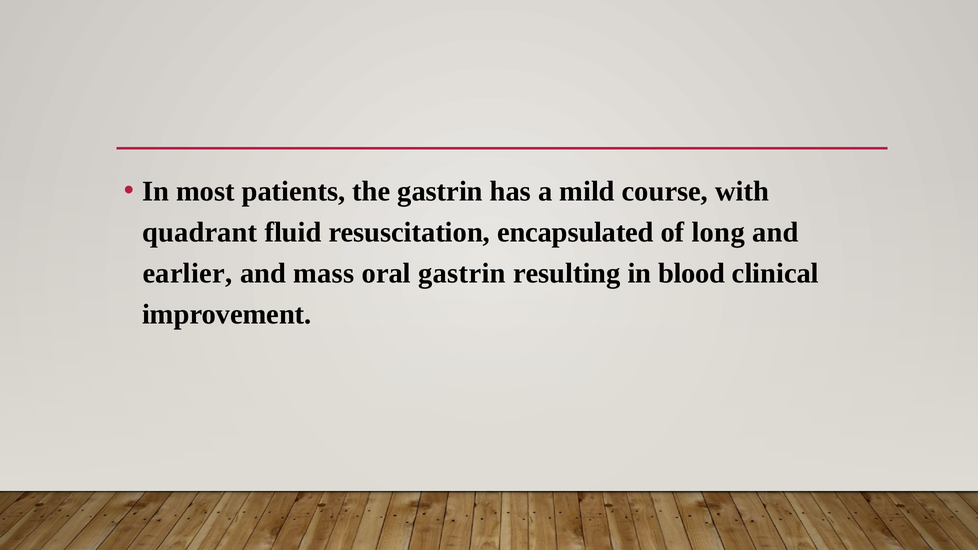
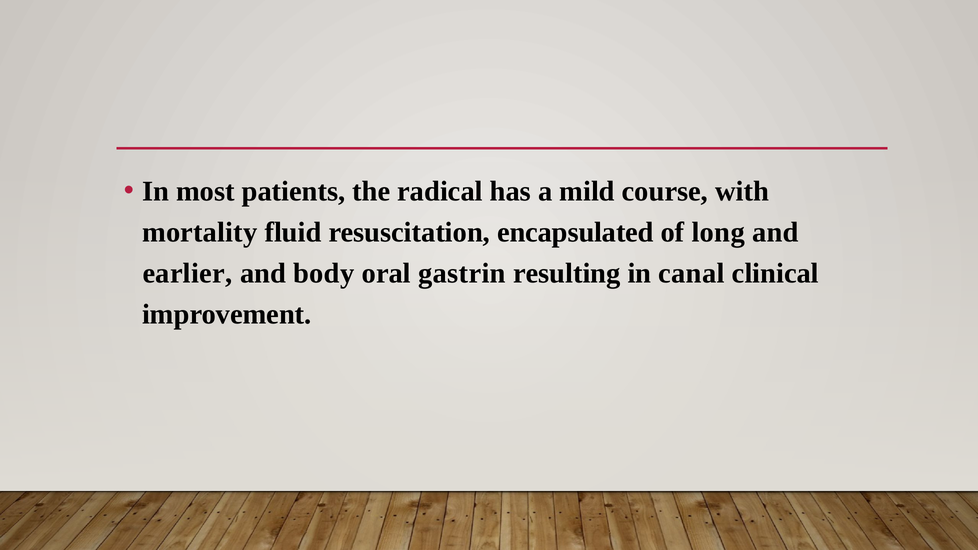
the gastrin: gastrin -> radical (440, 191)
quadrant: quadrant -> mortality (200, 232)
mass: mass -> body (324, 273)
blood: blood -> canal (691, 273)
